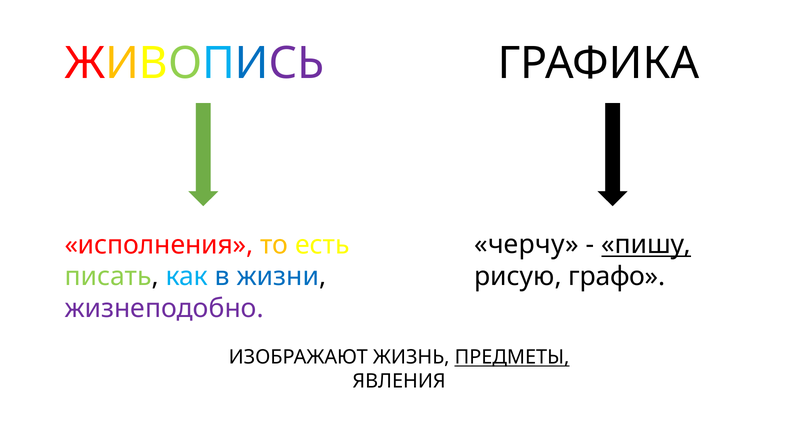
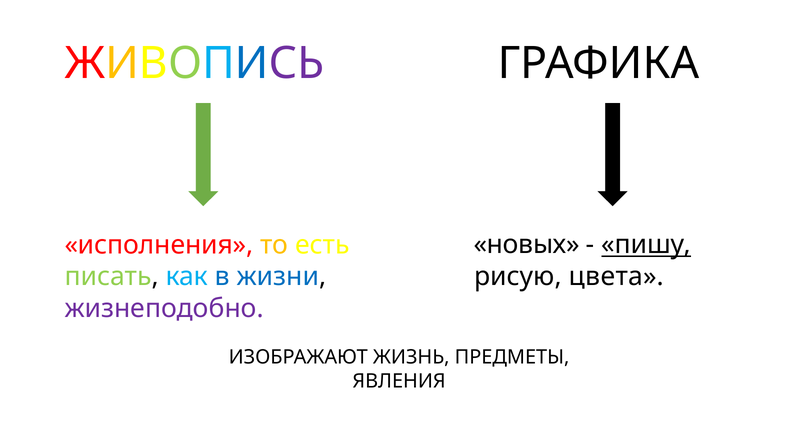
черчу: черчу -> новых (527, 245)
графо: графо -> цвета (616, 277)
ПРЕДМЕТЫ underline: present -> none (512, 358)
